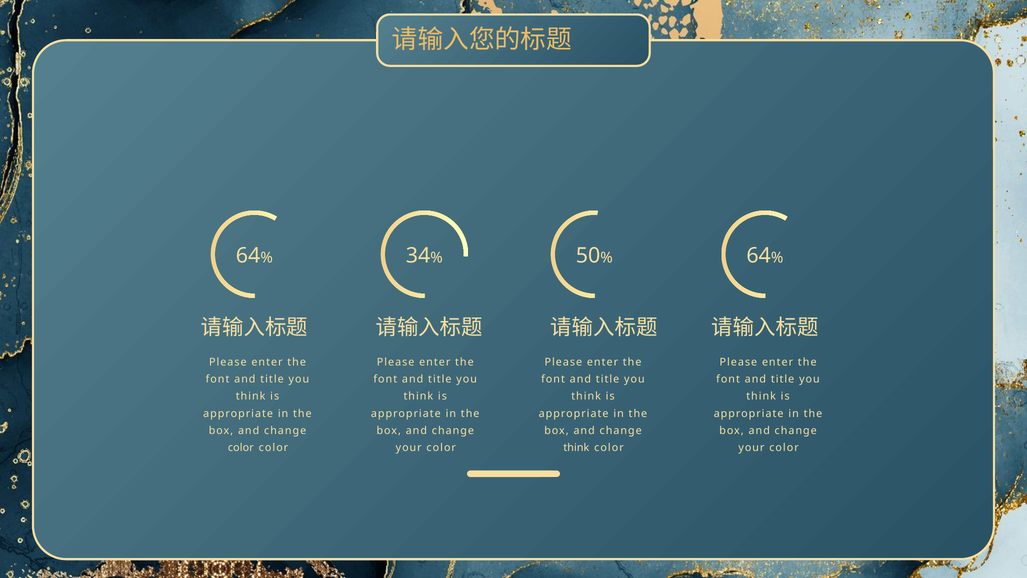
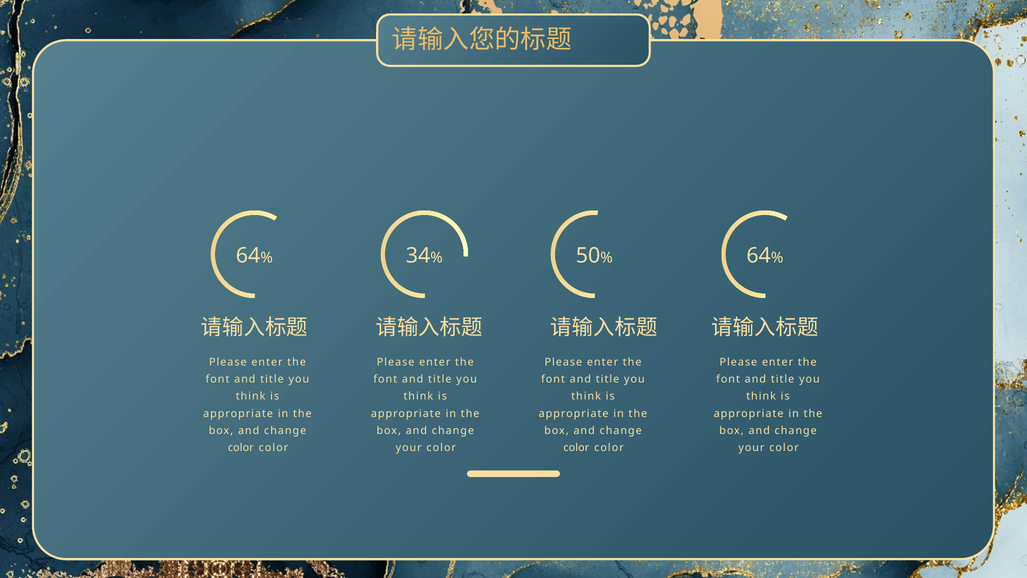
think: think -> color (576, 447)
